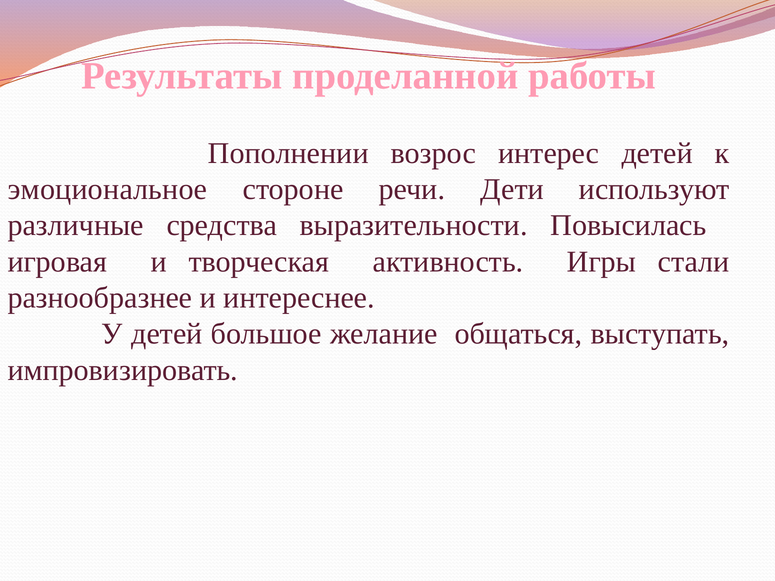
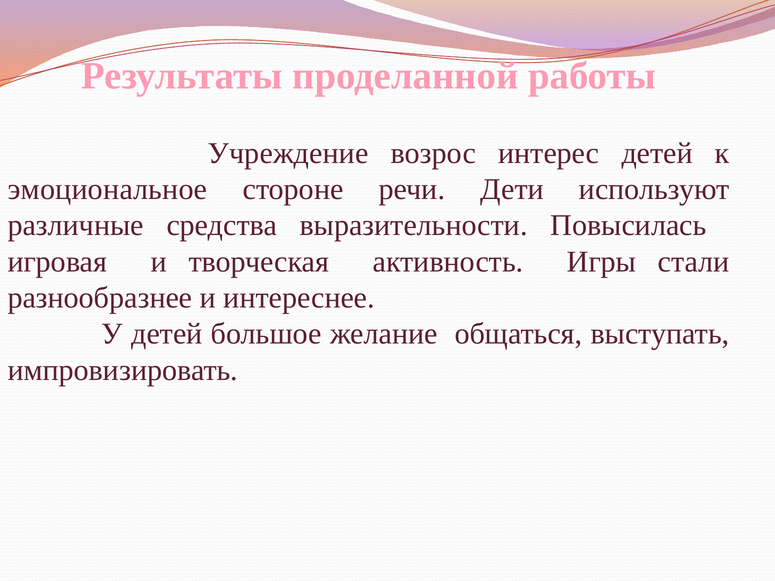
Пополнении: Пополнении -> Учреждение (288, 153)
